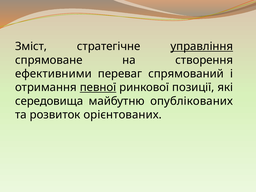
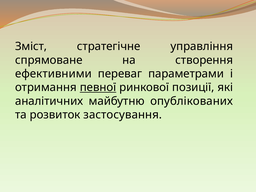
управління underline: present -> none (202, 46)
спрямований: спрямований -> параметрами (186, 74)
середовища: середовища -> аналітичних (49, 101)
орієнтованих: орієнтованих -> застосування (123, 115)
